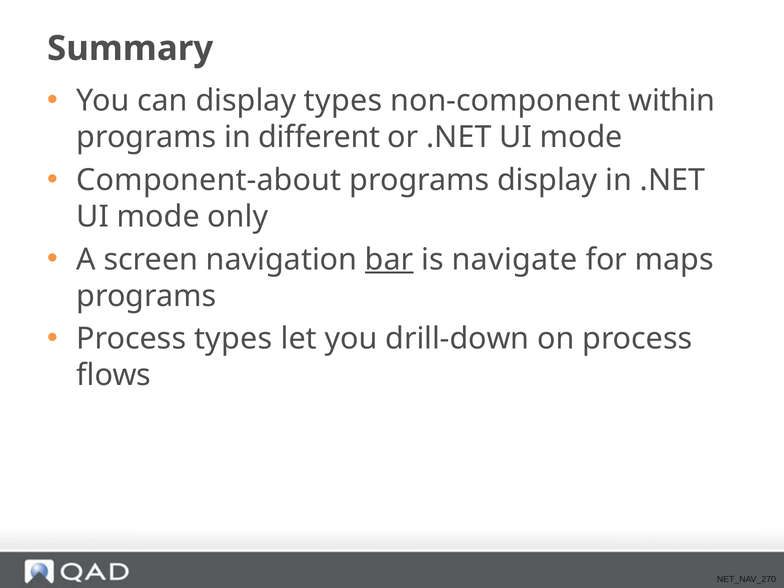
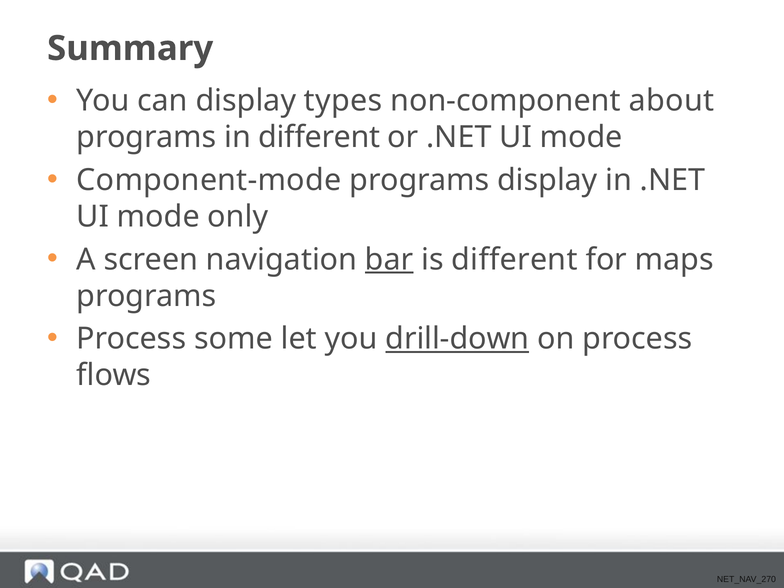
within: within -> about (672, 101)
Component-about: Component-about -> Component-mode (209, 180)
is navigate: navigate -> different (515, 259)
Process types: types -> some (233, 339)
drill-down underline: none -> present (457, 339)
